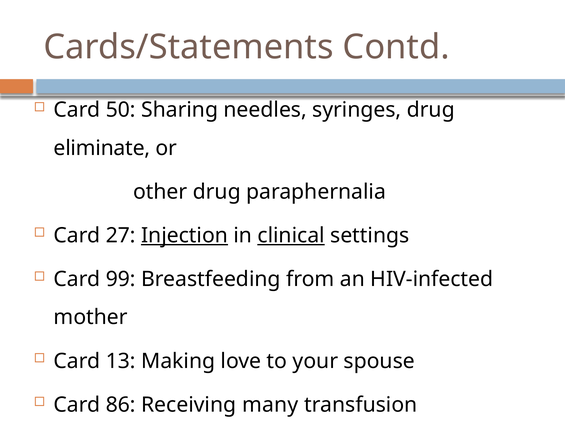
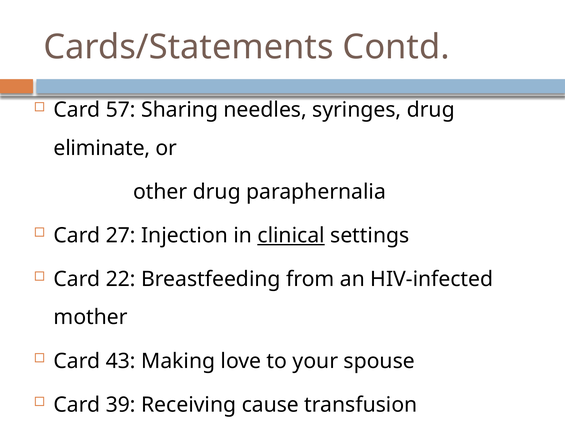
50: 50 -> 57 (121, 110)
Injection underline: present -> none (185, 235)
99: 99 -> 22 (121, 279)
13: 13 -> 43 (121, 361)
86: 86 -> 39 (121, 404)
many: many -> cause (270, 404)
